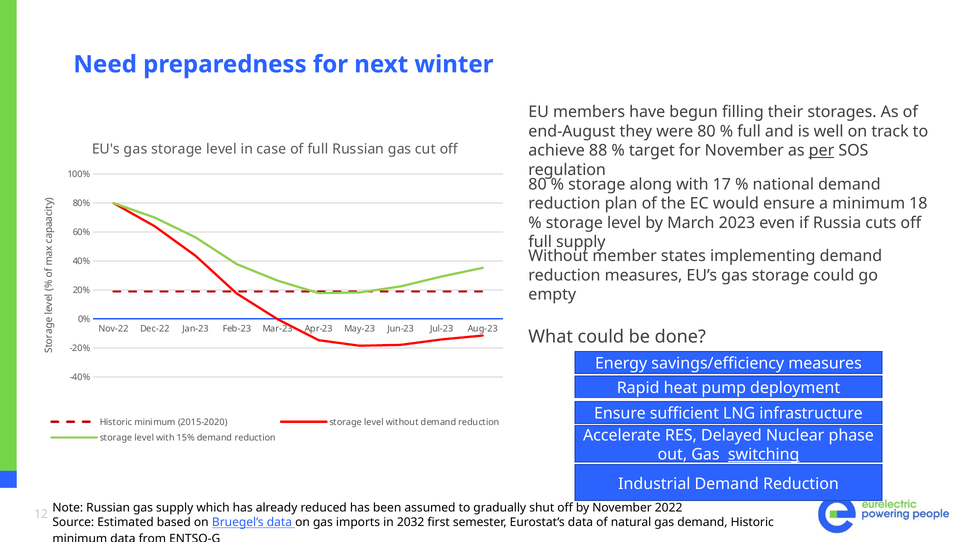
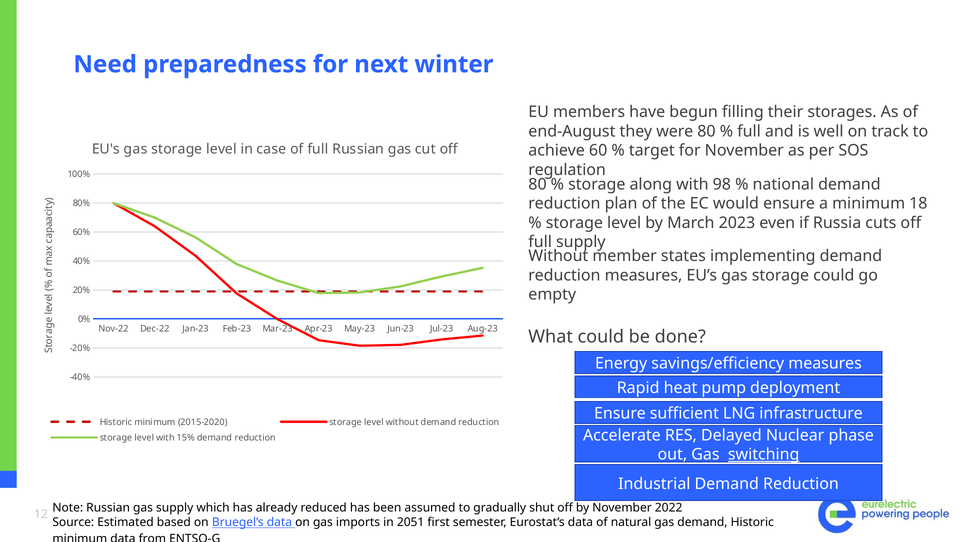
88: 88 -> 60 (598, 151)
per underline: present -> none (821, 151)
17: 17 -> 98 (722, 184)
2032: 2032 -> 2051 (411, 522)
